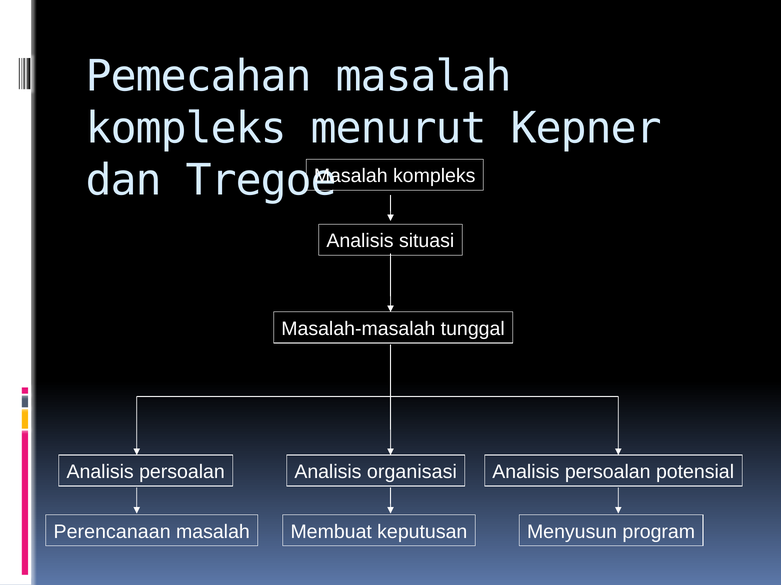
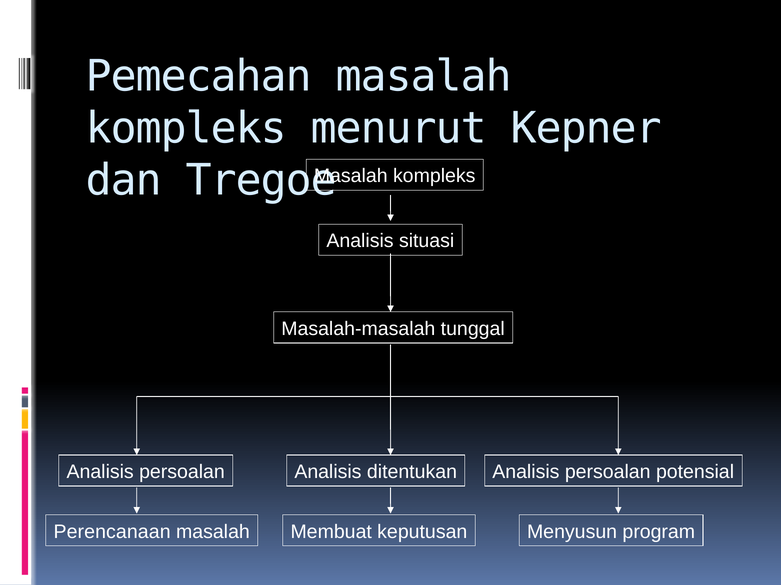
organisasi: organisasi -> ditentukan (412, 472)
